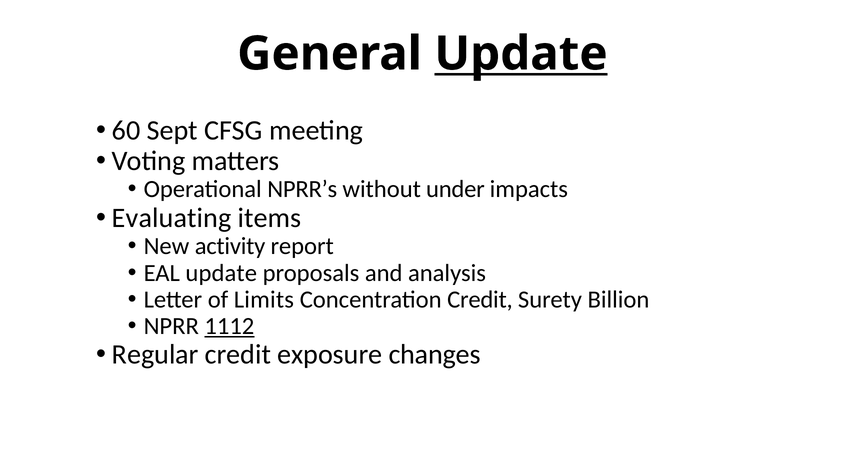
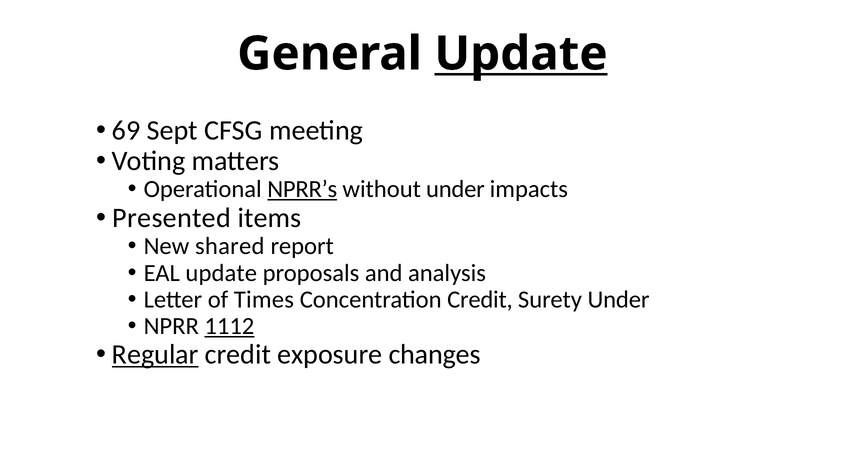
60: 60 -> 69 (126, 130)
NPRR’s underline: none -> present (302, 189)
Evaluating: Evaluating -> Presented (172, 218)
activity: activity -> shared (230, 246)
Limits: Limits -> Times (264, 300)
Surety Billion: Billion -> Under (618, 300)
Regular underline: none -> present (155, 355)
